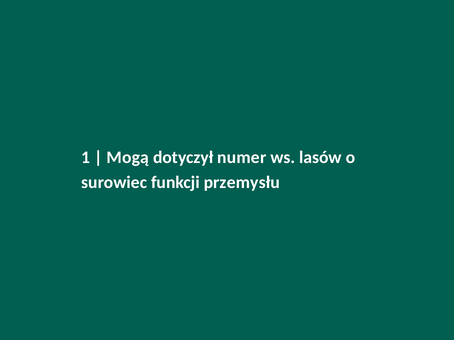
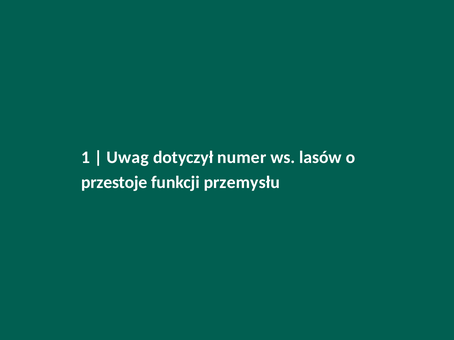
Mogą: Mogą -> Uwag (128, 158)
surowiec: surowiec -> przestoje (114, 183)
